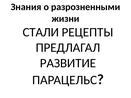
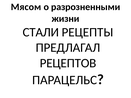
Знания: Знания -> Мясом (26, 7)
РАЗВИТИЕ: РАЗВИТИЕ -> РЕЦЕПТОВ (68, 63)
